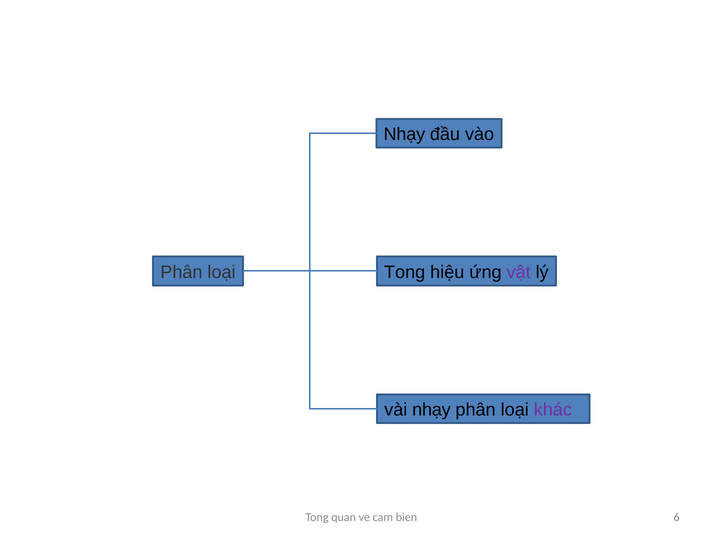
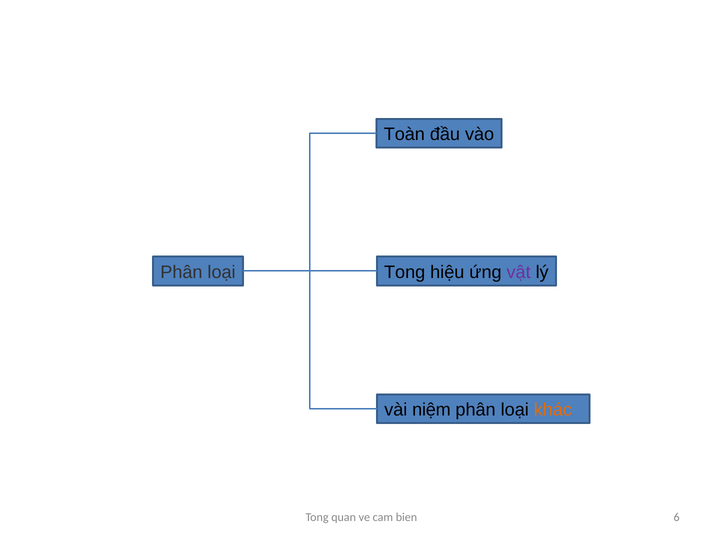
Nhạy: Nhạy -> Toàn (404, 135)
vài nhạy: nhạy -> niệm (431, 410)
khác colour: purple -> orange (553, 410)
